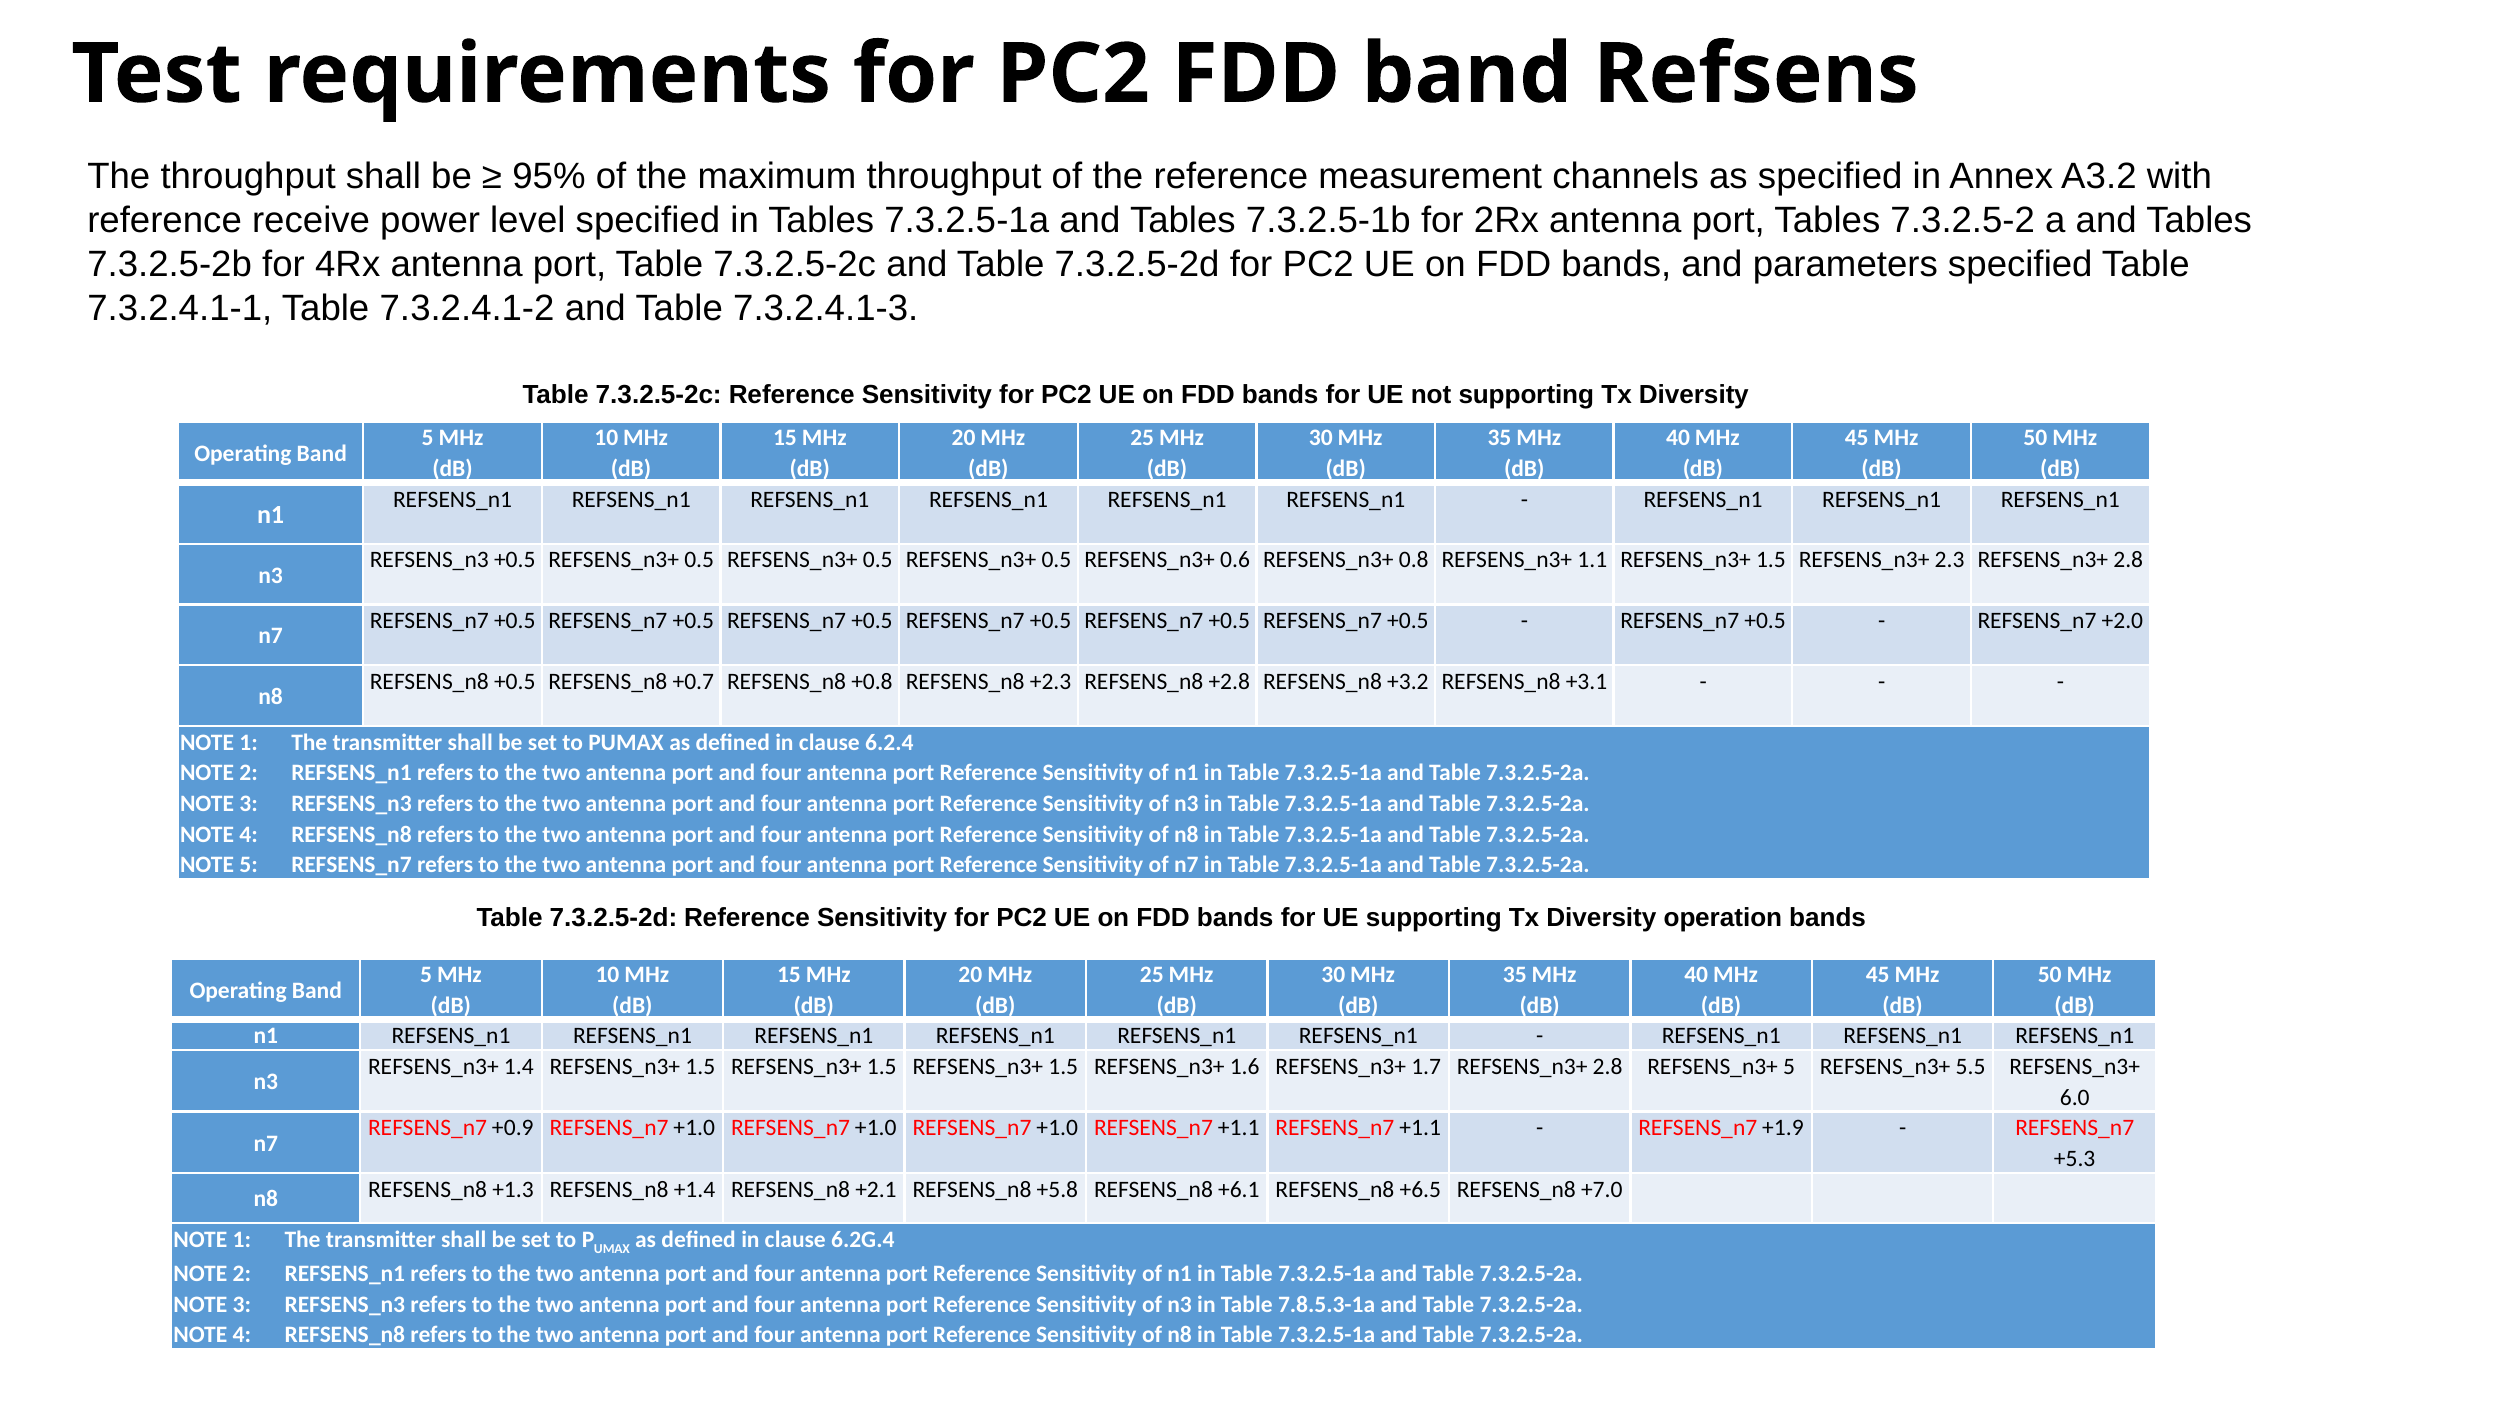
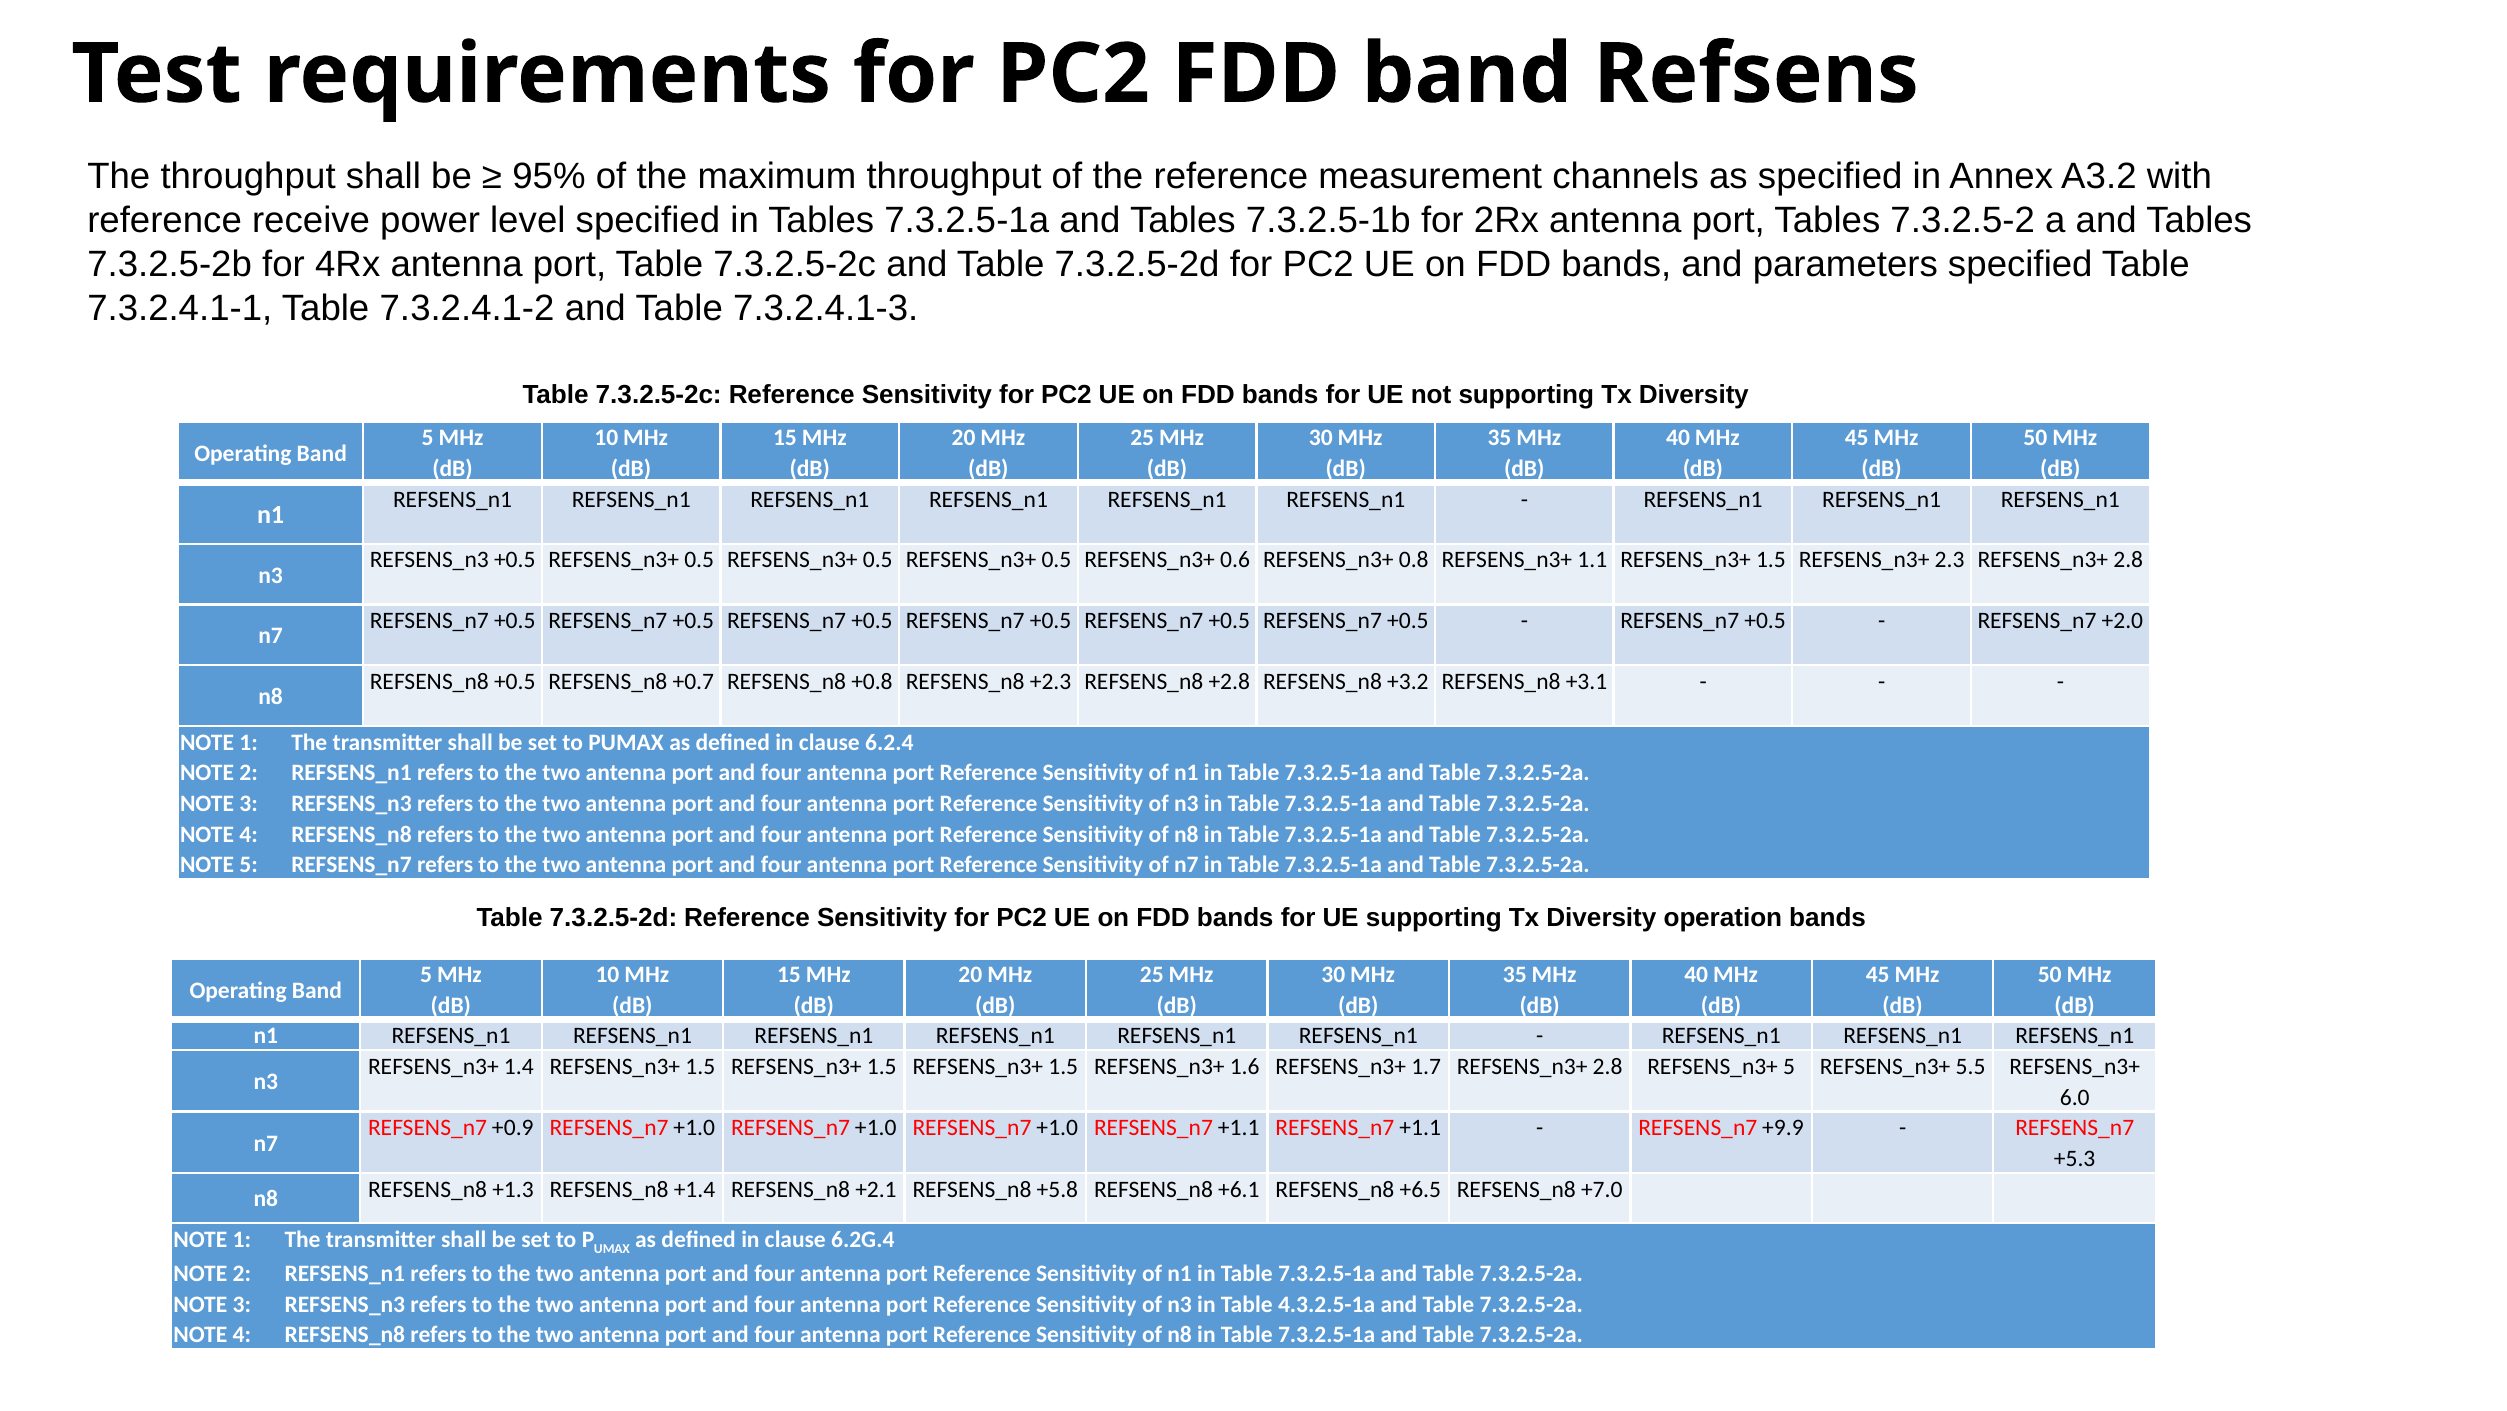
+1.9: +1.9 -> +9.9 (1783, 1128)
7.8.5.3-1a: 7.8.5.3-1a -> 4.3.2.5-1a (1327, 1304)
